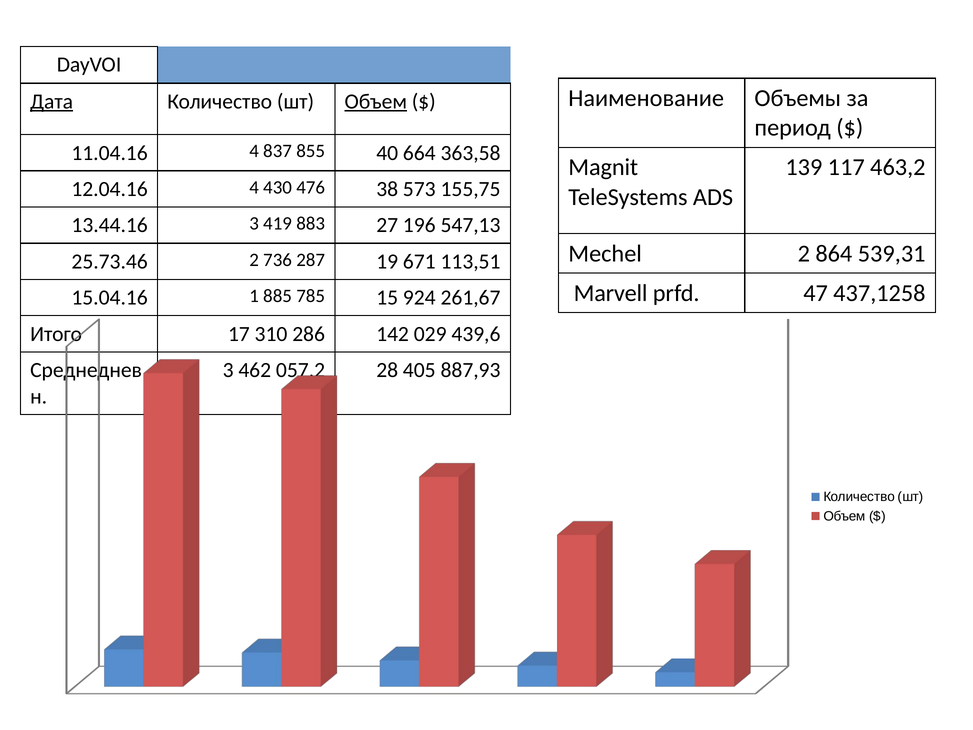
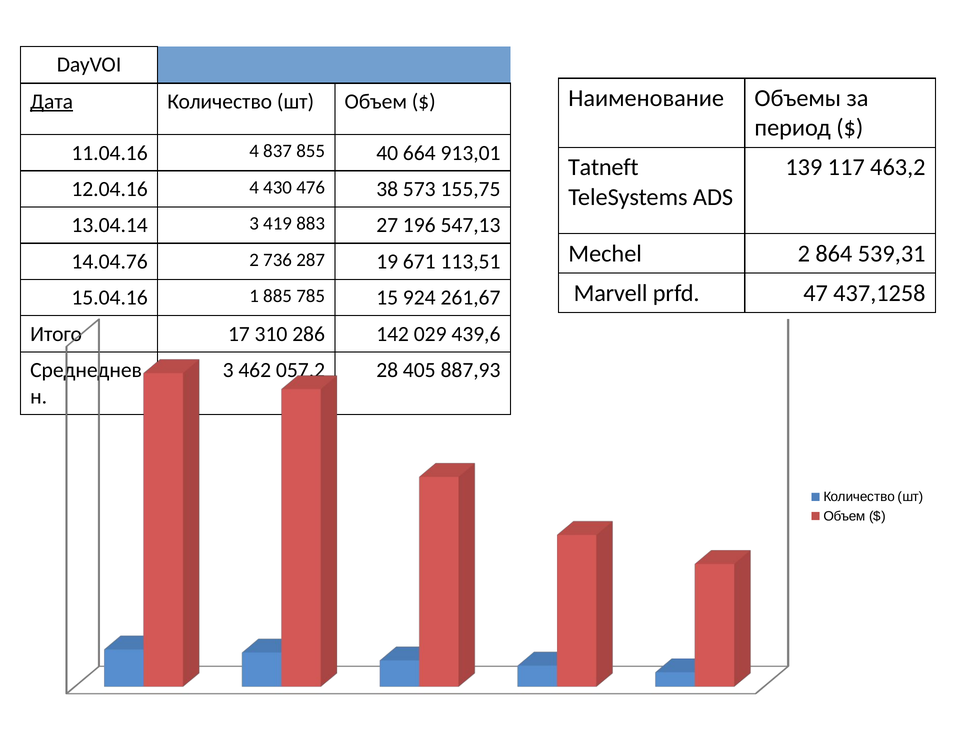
Объем underline: present -> none (376, 102)
363,58: 363,58 -> 913,01 (471, 153)
Magnit: Magnit -> Tatneft (603, 167)
13.44.16: 13.44.16 -> 13.04.14 (110, 225)
25.73.46: 25.73.46 -> 14.04.76 (110, 261)
